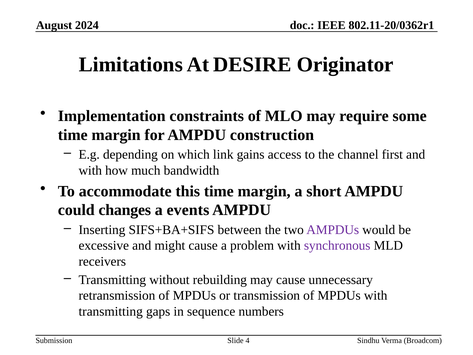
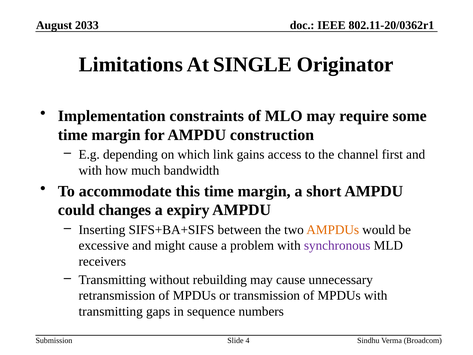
2024: 2024 -> 2033 (87, 25)
DESIRE: DESIRE -> SINGLE (252, 65)
events: events -> expiry (188, 210)
AMPDUs colour: purple -> orange (333, 230)
